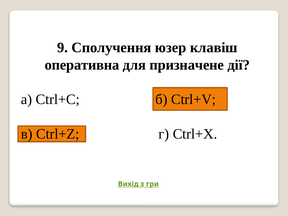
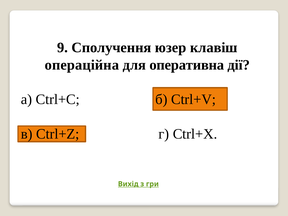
оперативна: оперативна -> операційна (82, 65)
призначене: призначене -> оперативна (187, 65)
